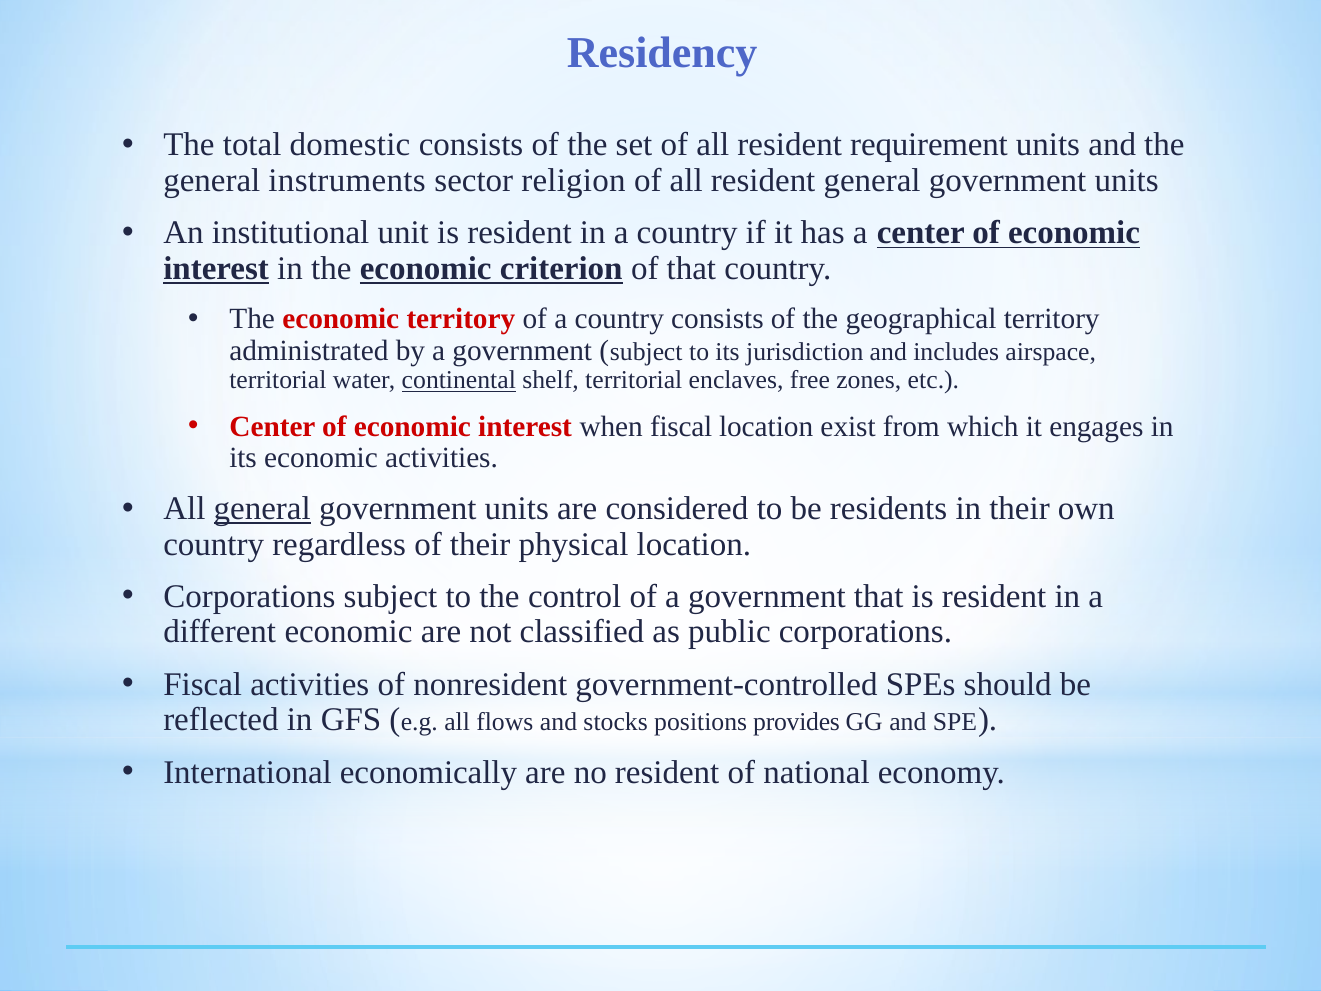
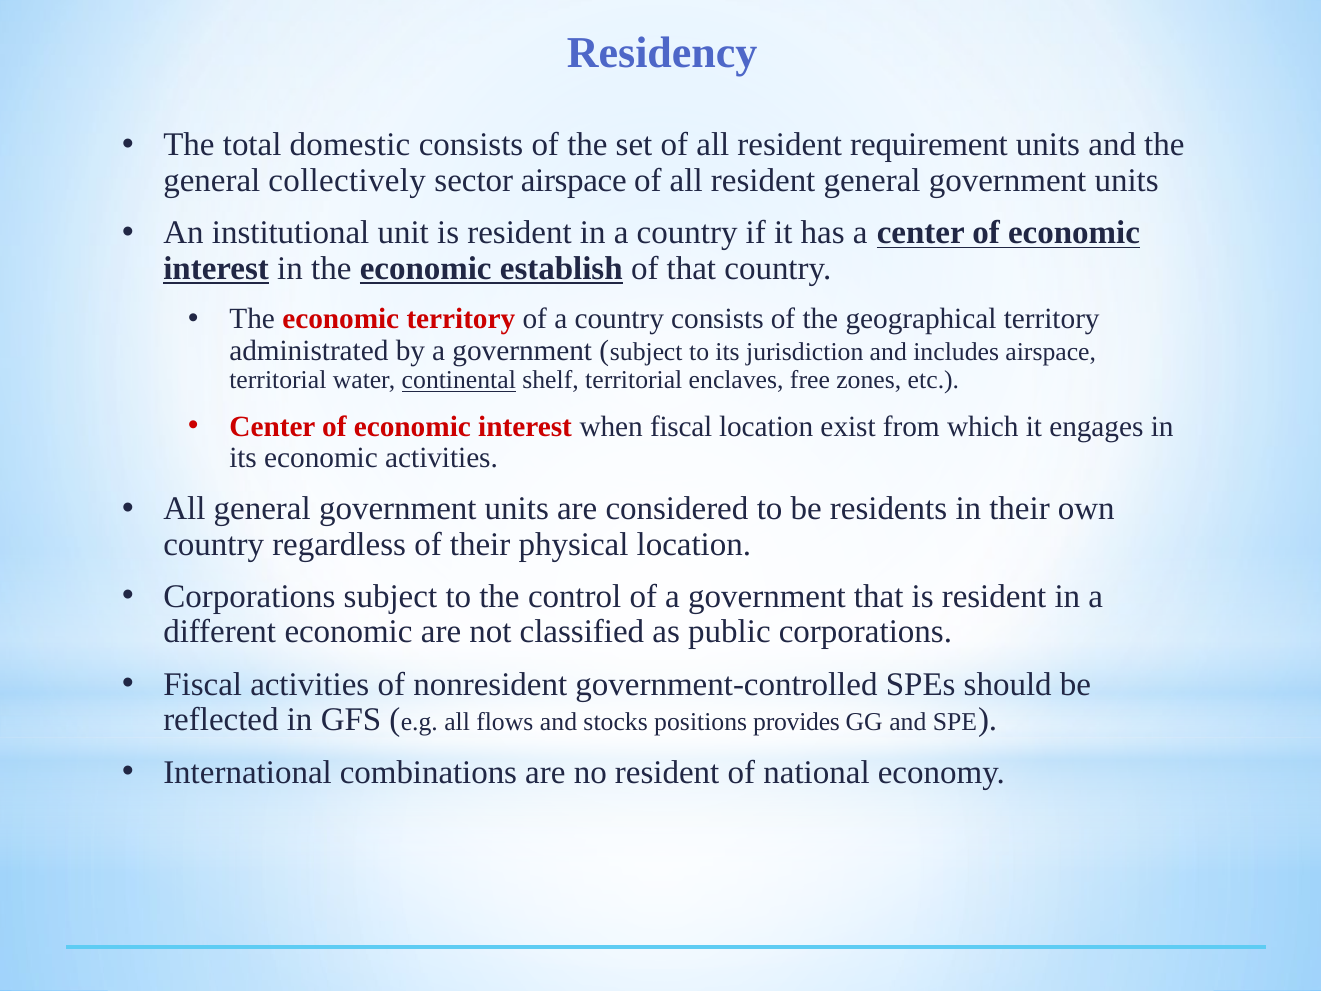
instruments: instruments -> collectively (347, 181)
sector religion: religion -> airspace (574, 181)
criterion: criterion -> establish (561, 269)
general underline: present -> none (262, 508)
economically: economically -> combinations (428, 772)
